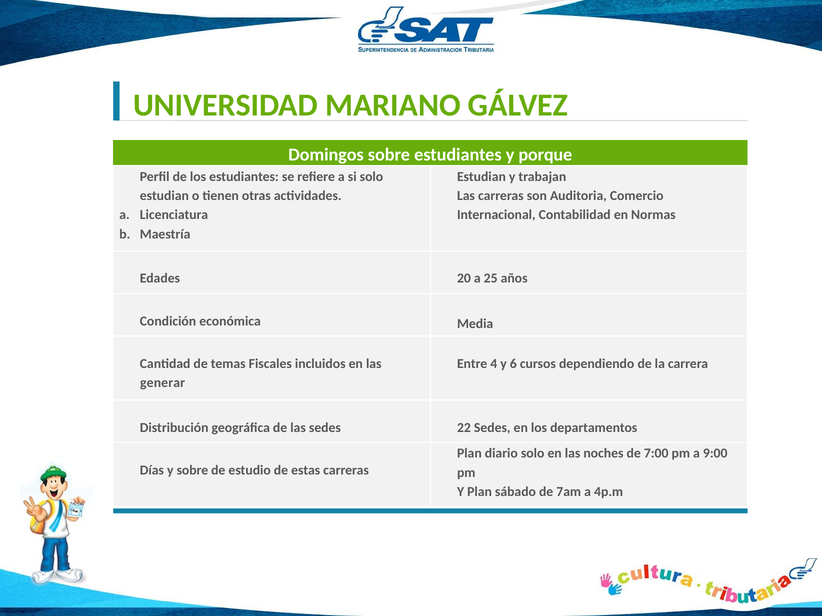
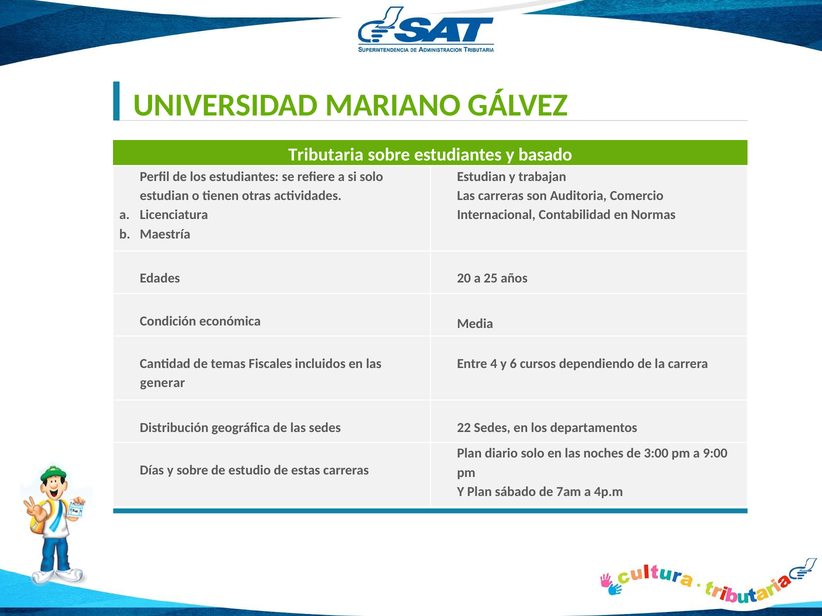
Domingos: Domingos -> Tributaria (326, 155)
porque: porque -> basado (545, 155)
7:00: 7:00 -> 3:00 (656, 454)
